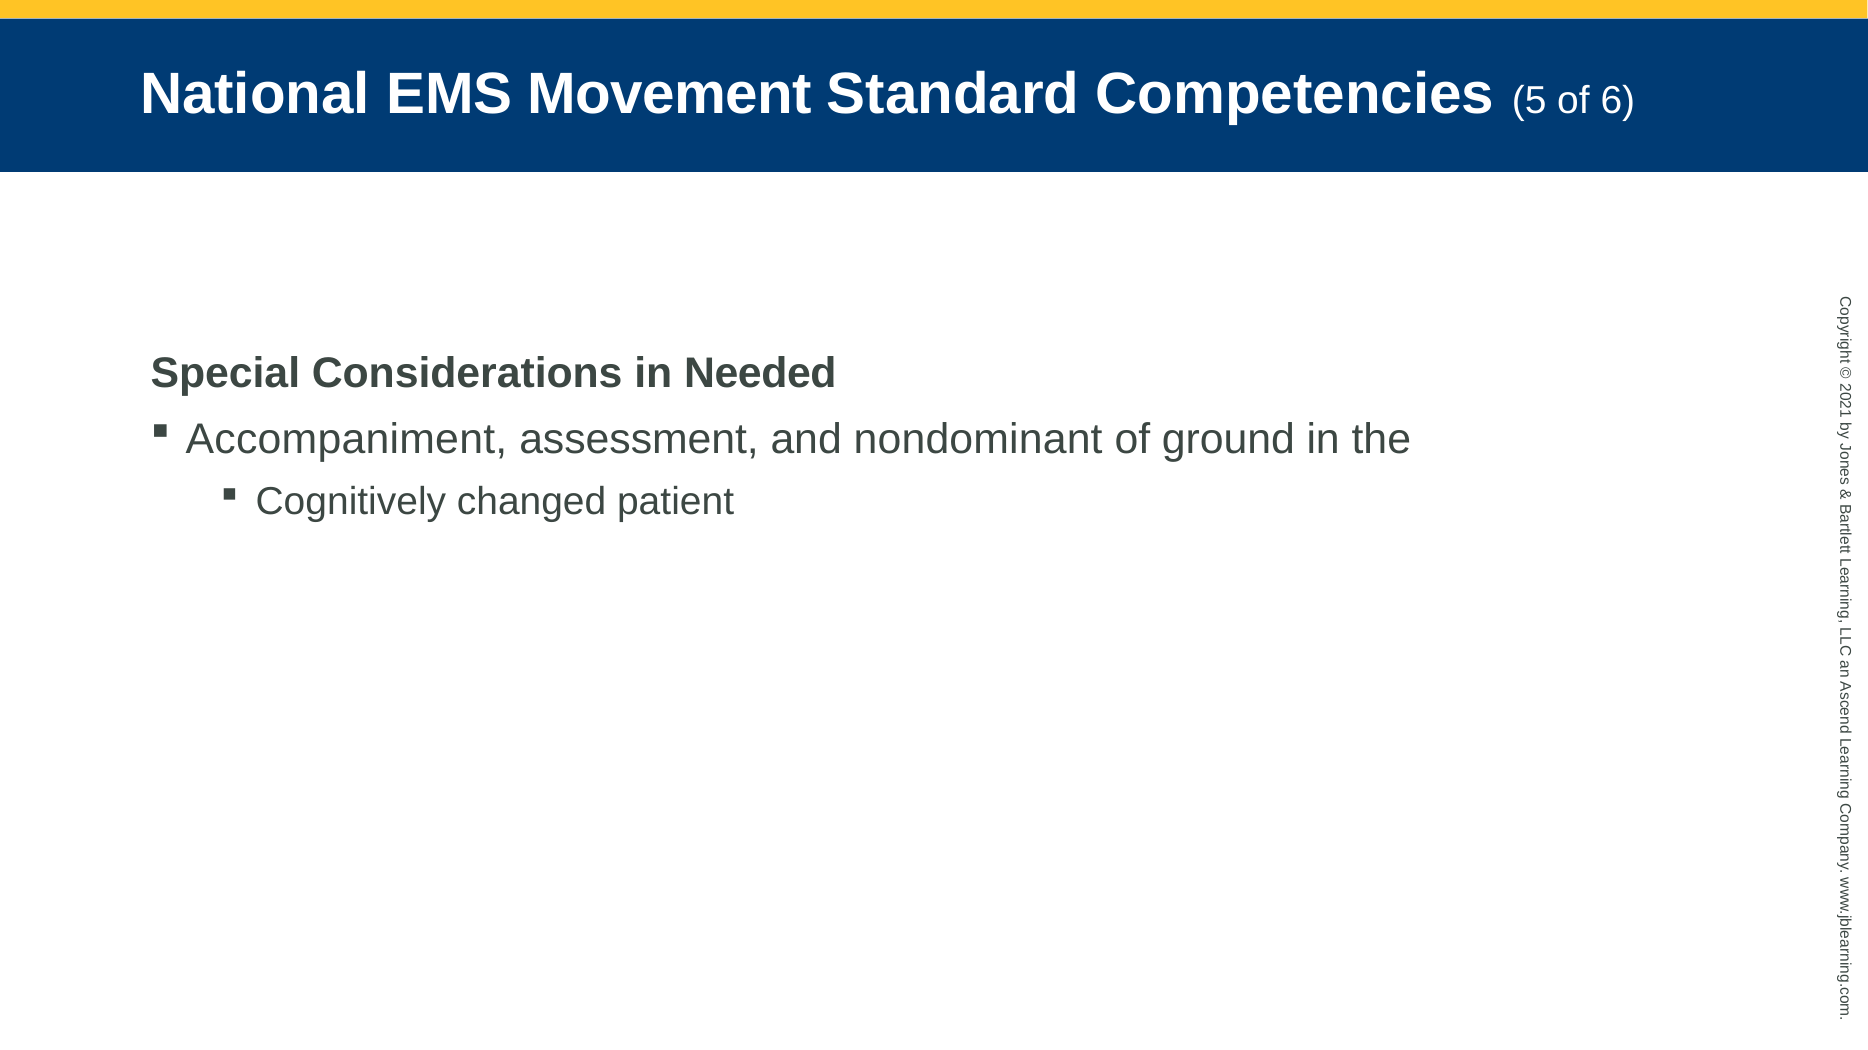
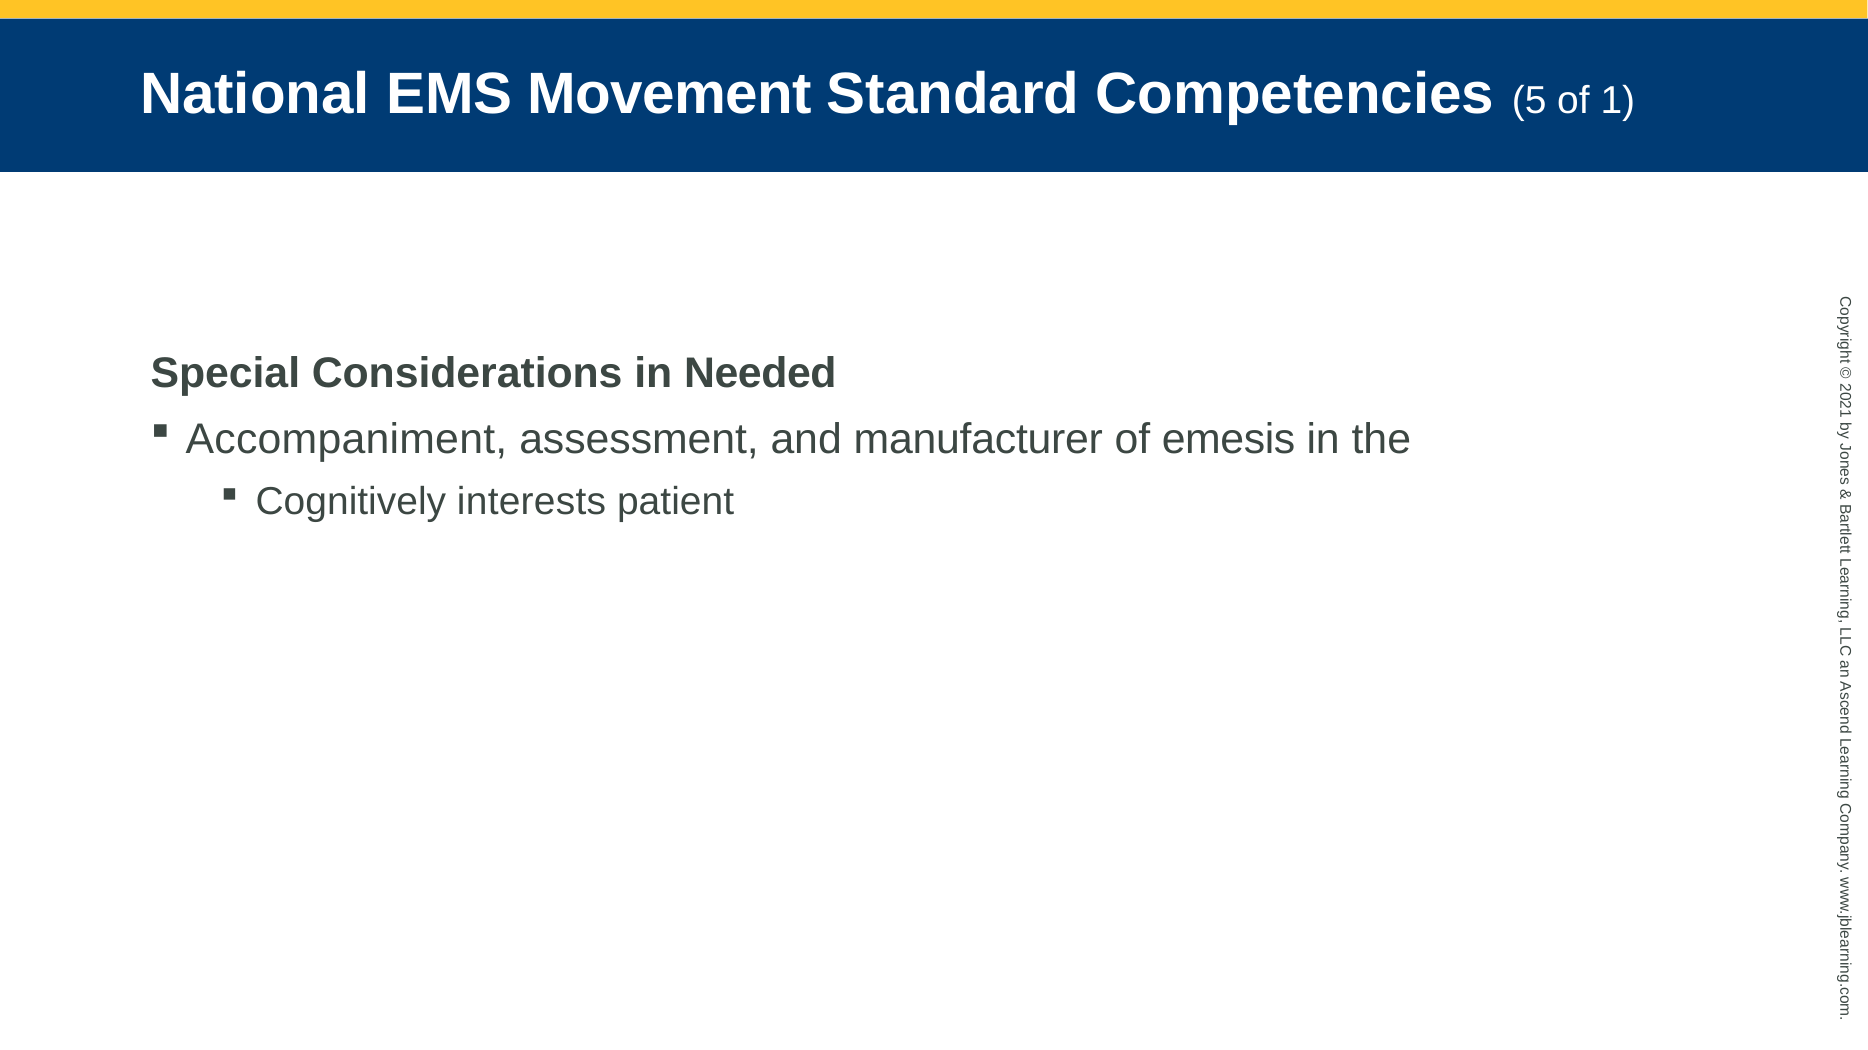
of 6: 6 -> 1 (1618, 100)
nondominant: nondominant -> manufacturer (978, 440)
ground: ground -> emesis (1229, 440)
changed: changed -> interests (532, 502)
